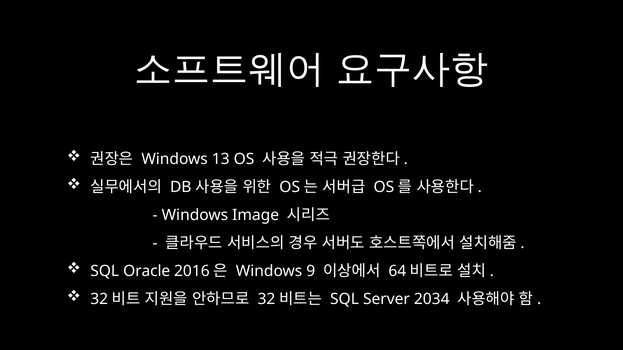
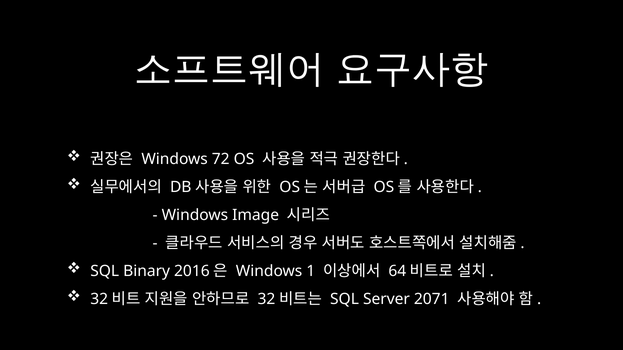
13: 13 -> 72 (221, 159)
Oracle: Oracle -> Binary (147, 271)
9: 9 -> 1 (311, 271)
2034: 2034 -> 2071 (432, 299)
